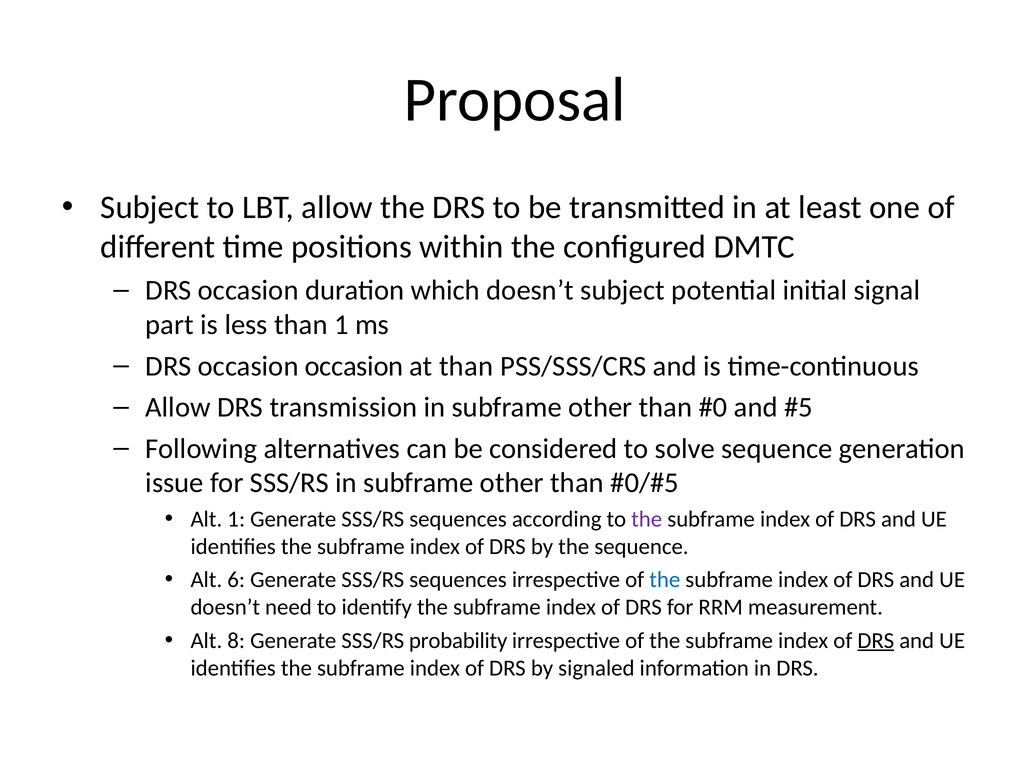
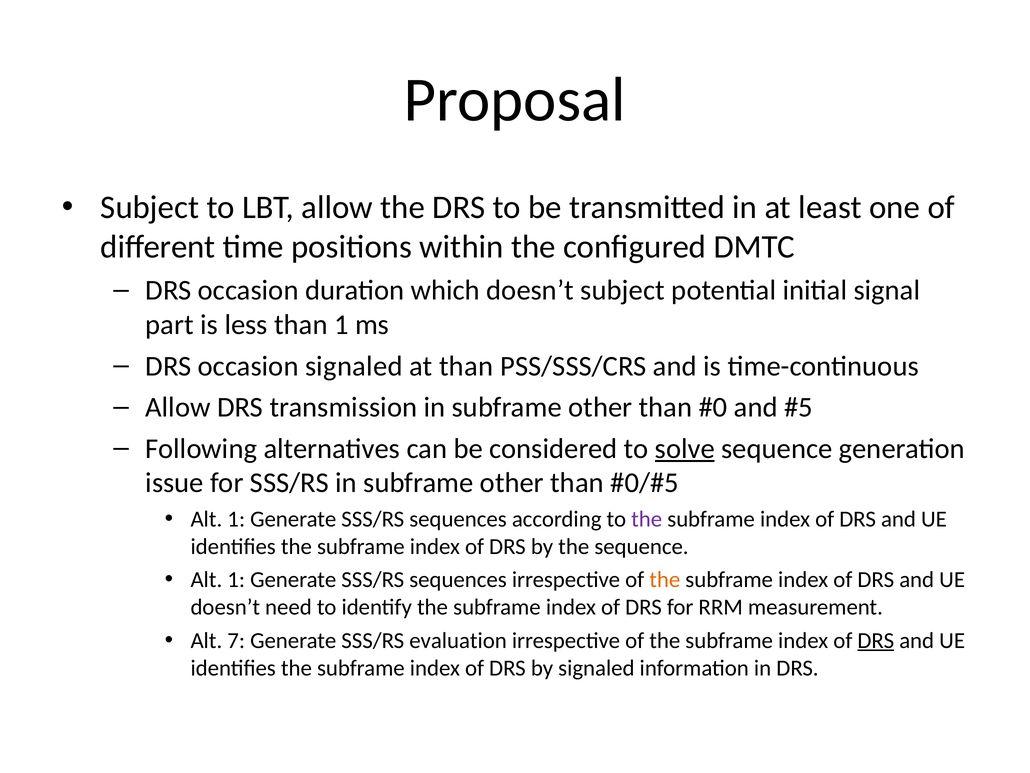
occasion occasion: occasion -> signaled (354, 366)
solve underline: none -> present (685, 448)
6: 6 -> 1 (236, 579)
the colour: blue -> orange (665, 579)
8: 8 -> 7 (236, 640)
probability: probability -> evaluation (458, 640)
